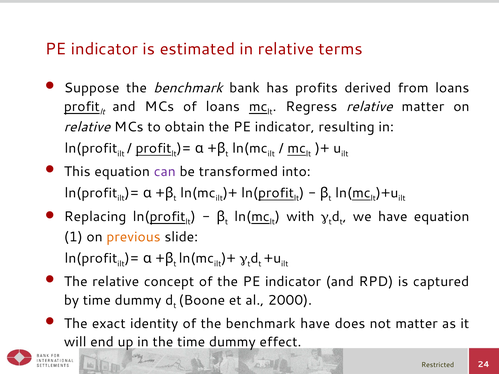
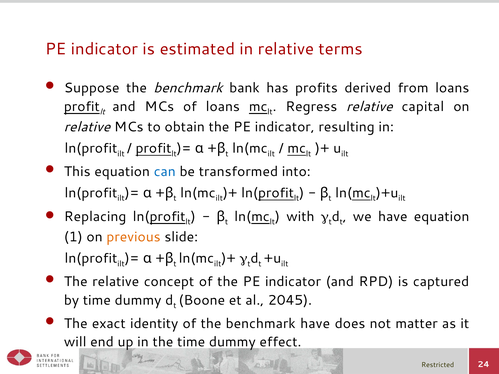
relative matter: matter -> capital (423, 107)
can colour: purple -> blue (165, 172)
2000: 2000 -> 2045 (290, 300)
